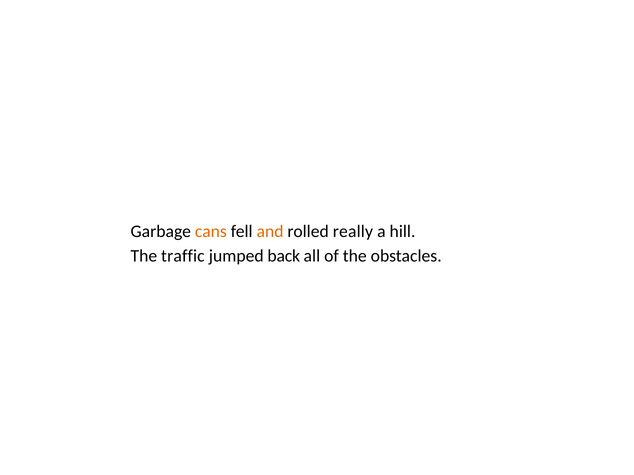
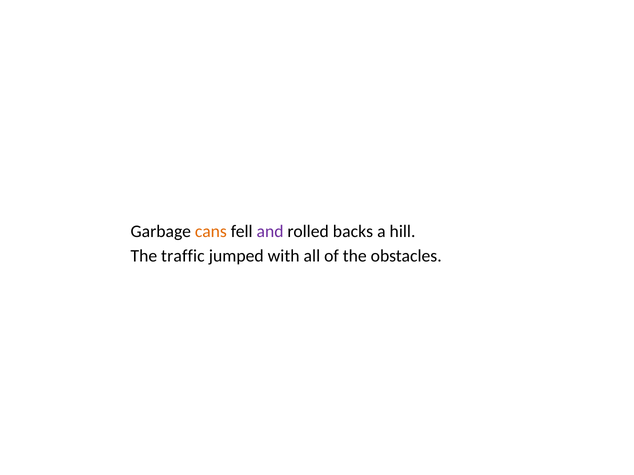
and colour: orange -> purple (270, 232)
really: really -> backs (353, 232)
back: back -> with (284, 256)
